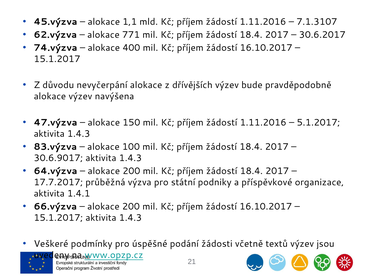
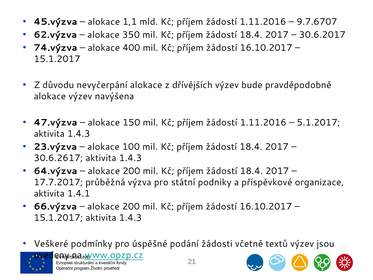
7.1.3107: 7.1.3107 -> 9.7.6707 (317, 22)
771: 771 -> 350 (131, 35)
83.výzva: 83.výzva -> 23.výzva (55, 147)
30.6.9017: 30.6.9017 -> 30.6.2617 (58, 158)
